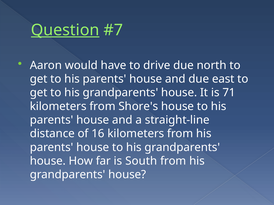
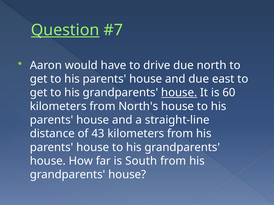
house underline: none -> present (179, 93)
71: 71 -> 60 (229, 93)
Shore's: Shore's -> North's (138, 107)
16: 16 -> 43 (98, 134)
